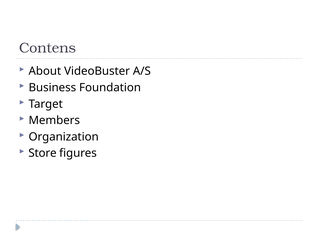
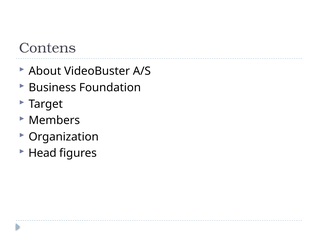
Store: Store -> Head (42, 153)
